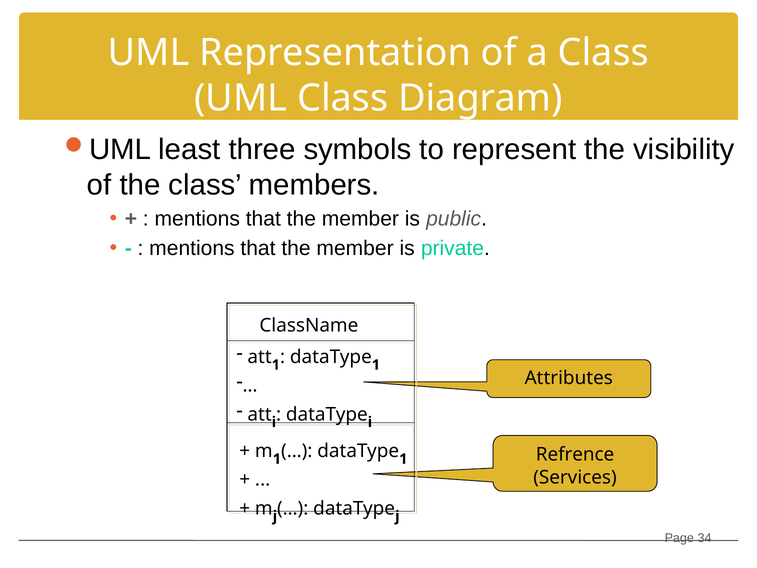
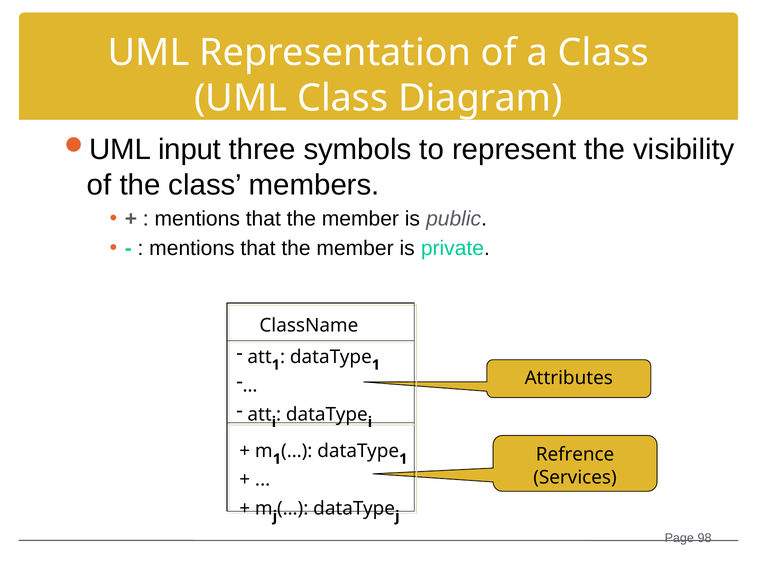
least: least -> input (190, 150)
34: 34 -> 98 (705, 538)
